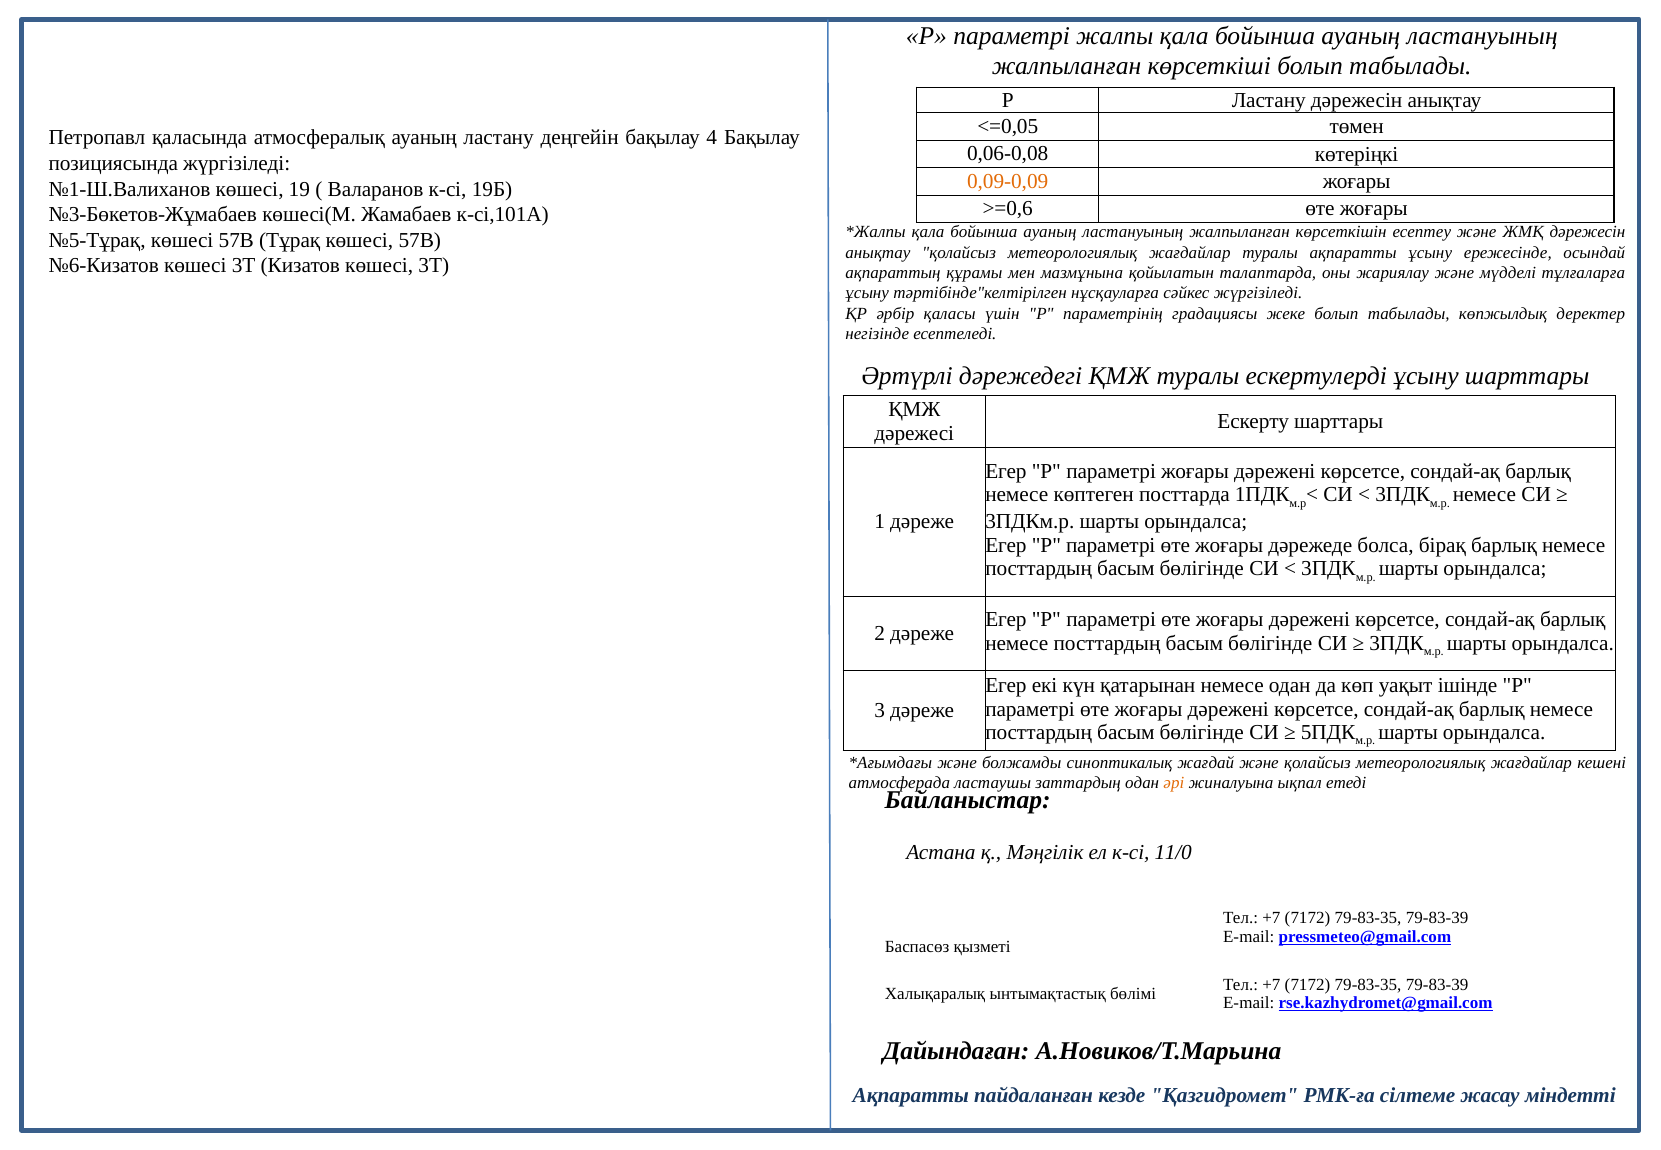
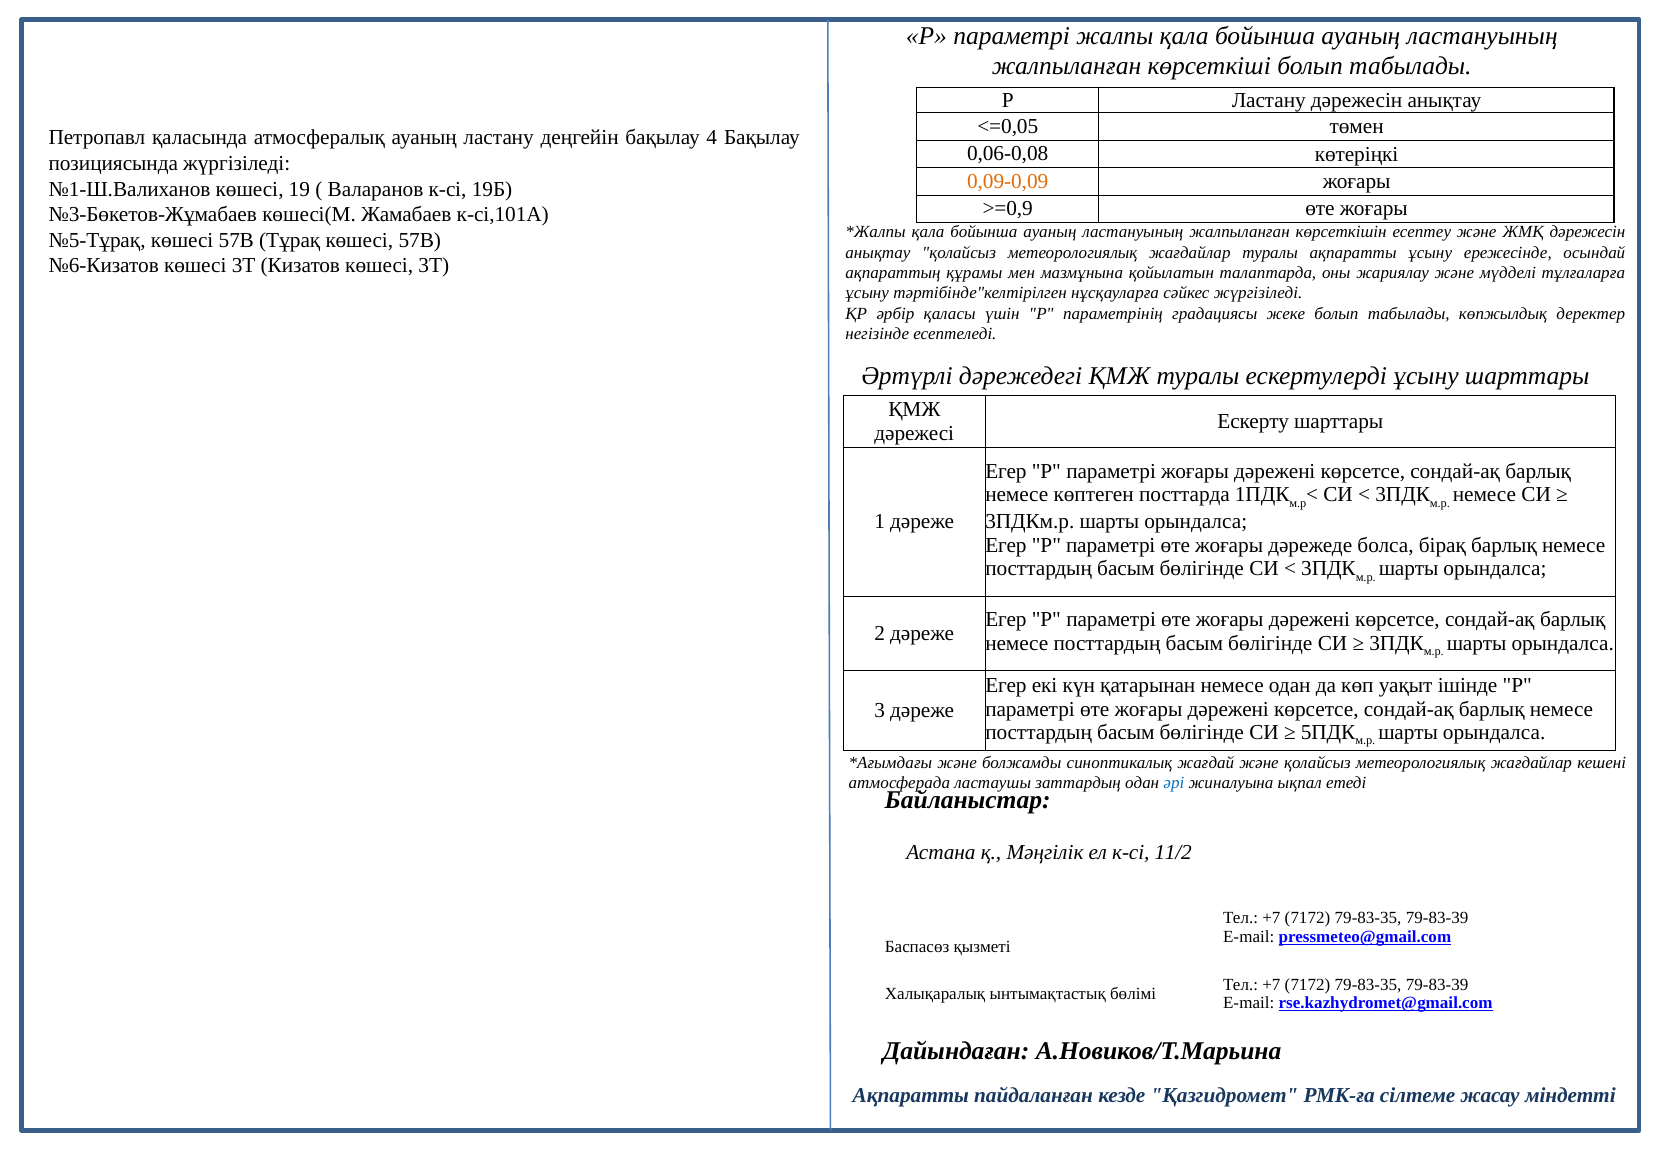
>=0,6: >=0,6 -> >=0,9 (1008, 209)
әрі colour: orange -> blue (1174, 783)
11/0: 11/0 -> 11/2 (1173, 852)
